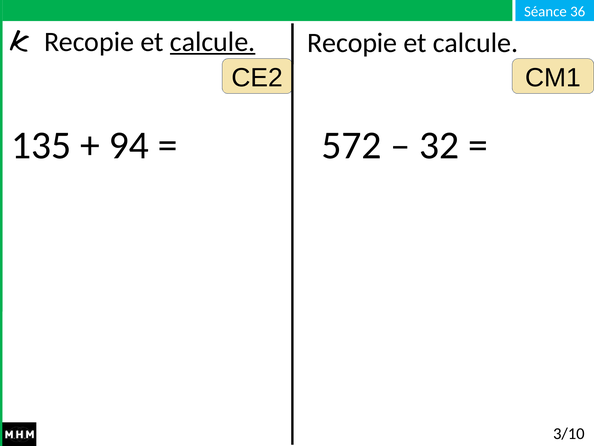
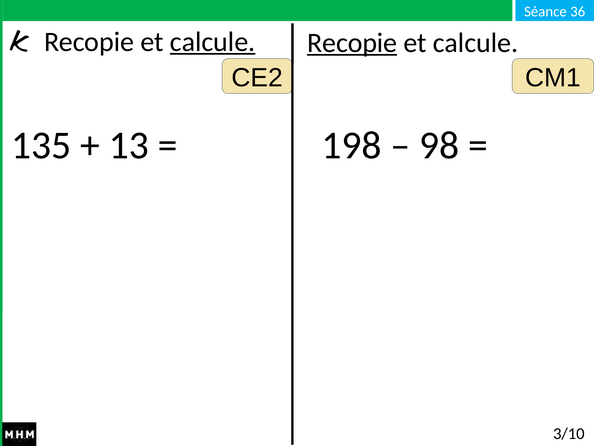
Recopie underline: none -> present (352, 43)
94: 94 -> 13 (129, 145)
572: 572 -> 198 (352, 145)
32: 32 -> 98 (439, 145)
